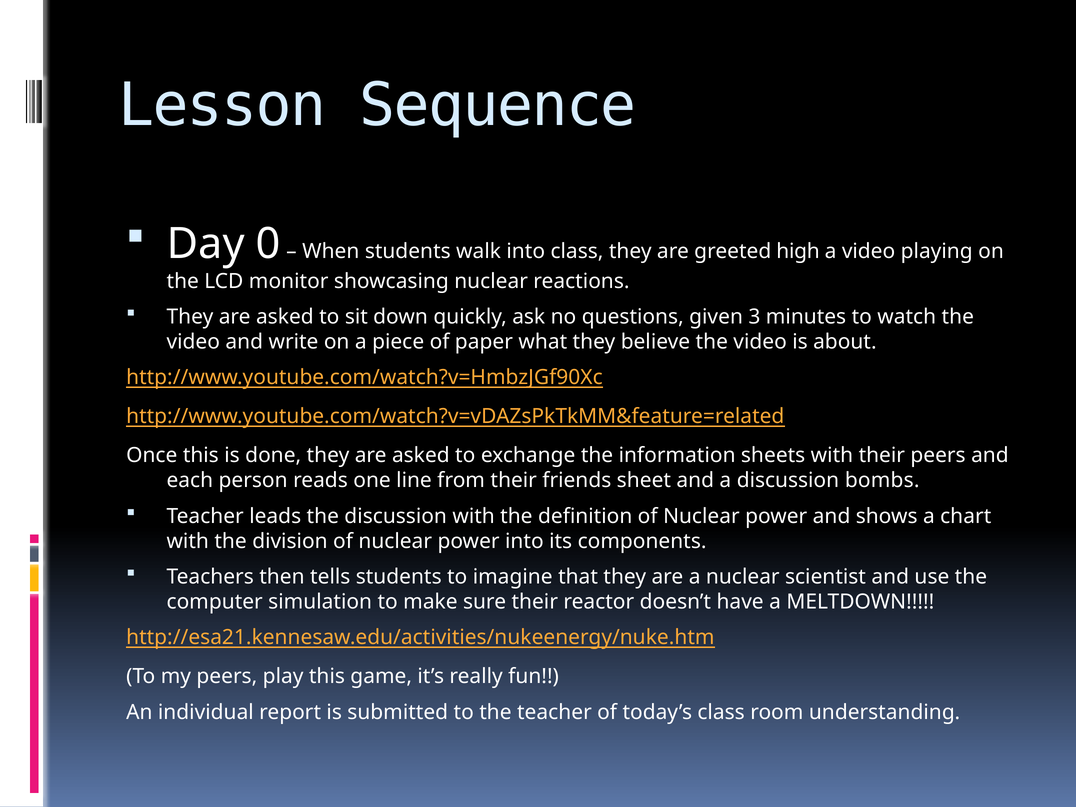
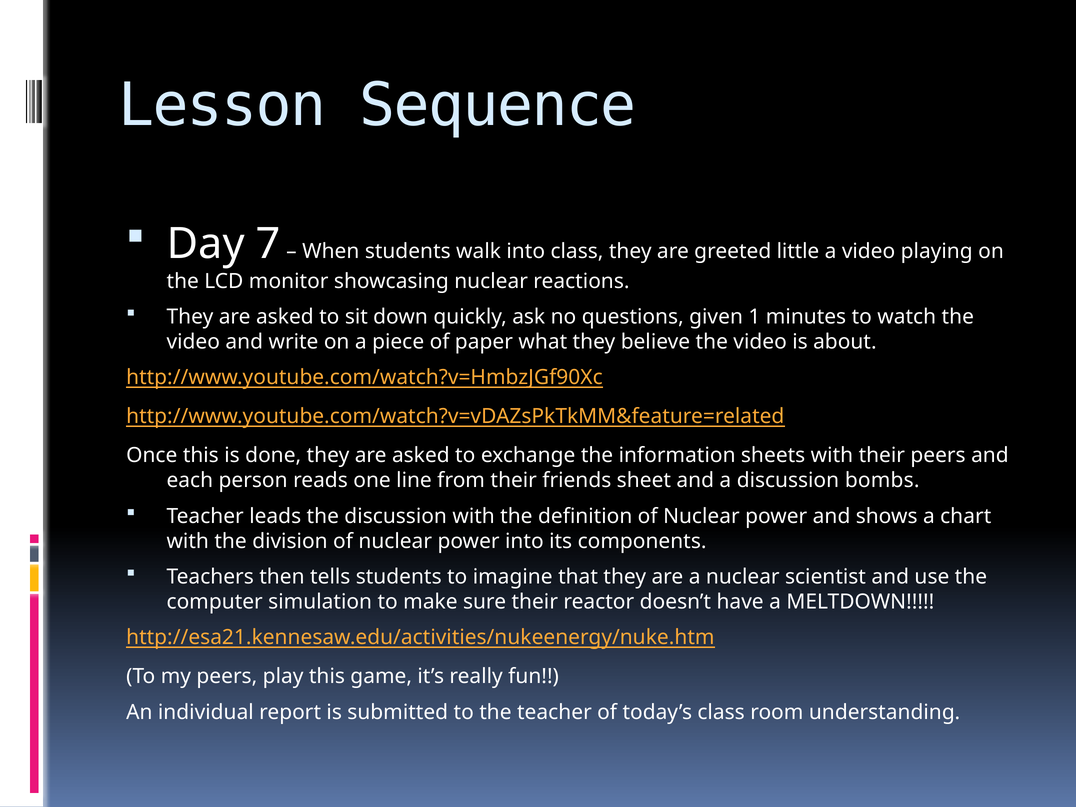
0: 0 -> 7 (268, 244)
high: high -> little (798, 252)
3: 3 -> 1 (754, 317)
